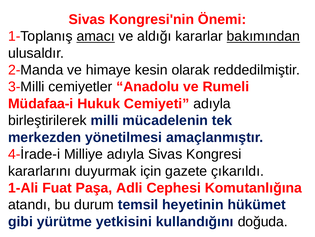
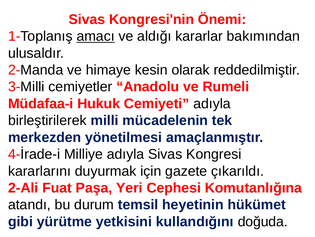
bakımından underline: present -> none (263, 36)
1-Ali: 1-Ali -> 2-Ali (23, 187)
Adli: Adli -> Yeri (129, 187)
